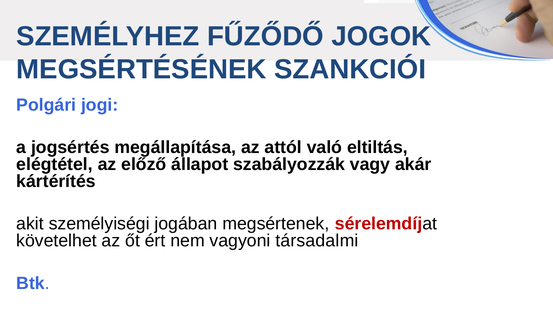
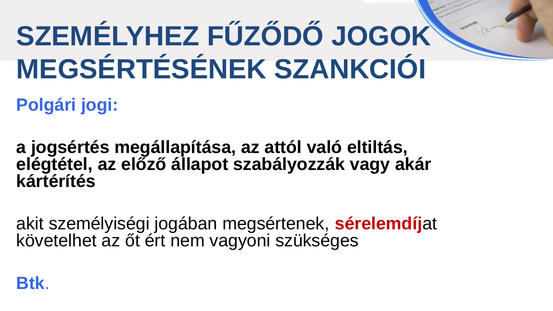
társadalmi: társadalmi -> szükséges (317, 241)
